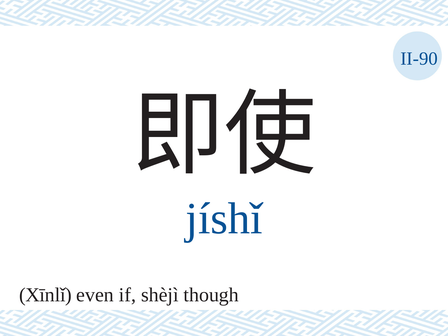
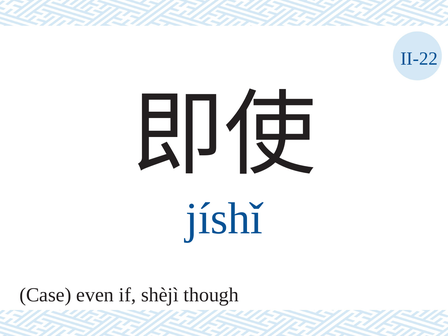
II-90: II-90 -> II-22 (419, 59)
Xīnlǐ: Xīnlǐ -> Case (45, 295)
